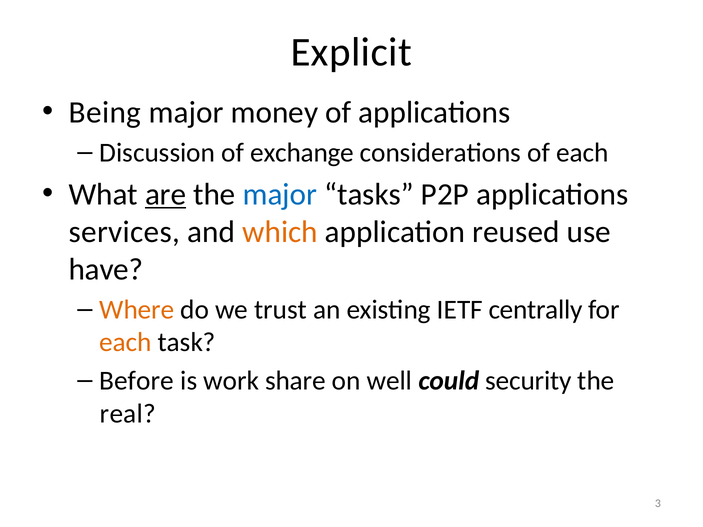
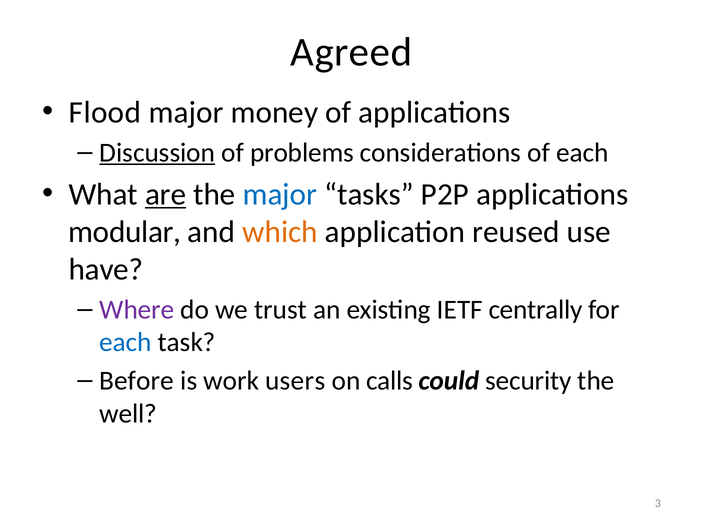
Explicit: Explicit -> Agreed (351, 52)
Being: Being -> Flood (105, 112)
Discussion underline: none -> present (157, 153)
exchange: exchange -> problems (302, 153)
services: services -> modular (125, 232)
Where colour: orange -> purple (137, 310)
each colour: orange -> blue (126, 343)
share: share -> users (295, 381)
well: well -> calls (390, 381)
real: real -> well (128, 414)
